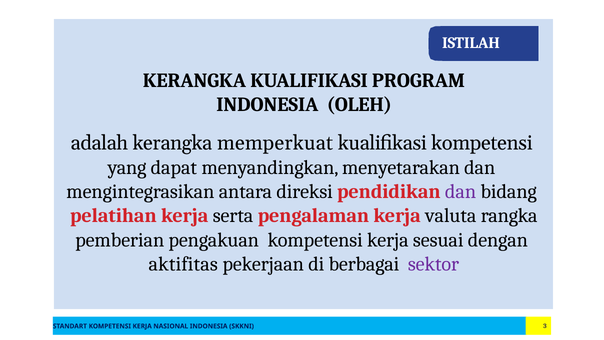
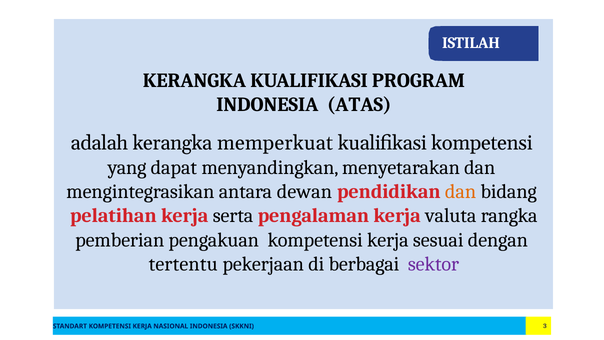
OLEH: OLEH -> ATAS (359, 105)
direksi: direksi -> dewan (304, 191)
dan colour: purple -> orange (461, 191)
aktifitas: aktifitas -> tertentu (183, 264)
